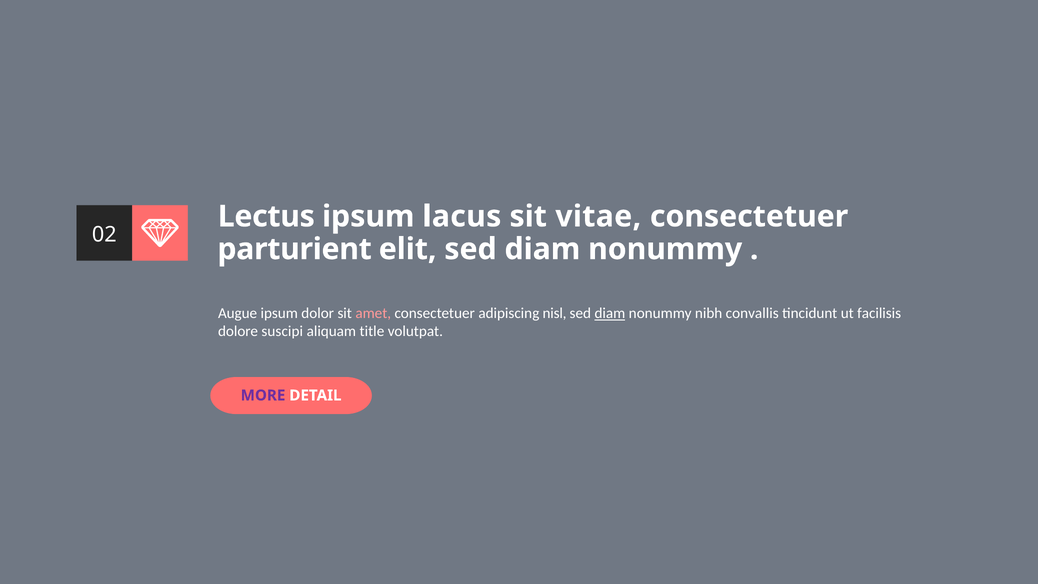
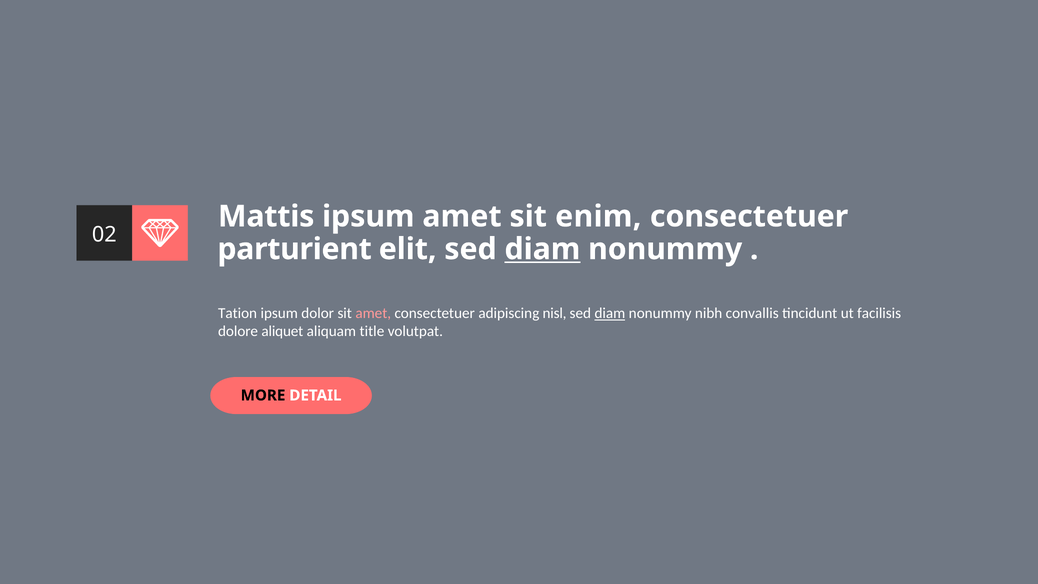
Lectus: Lectus -> Mattis (266, 216)
ipsum lacus: lacus -> amet (462, 216)
vitae: vitae -> enim (598, 216)
diam underline: none -> present (542, 249)
Augue: Augue -> Tation (238, 313)
suscipi: suscipi -> aliquet (282, 331)
MORE colour: purple -> black (263, 395)
